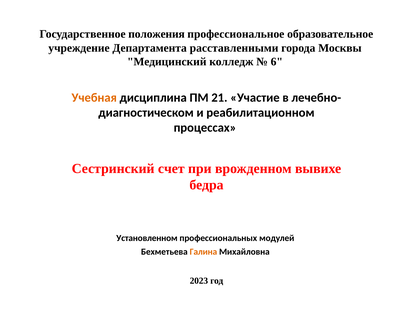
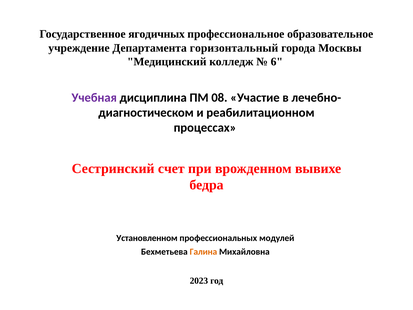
положения: положения -> ягодичных (157, 34)
расставленными: расставленными -> горизонтальный (234, 48)
Учебная colour: orange -> purple (94, 97)
21: 21 -> 08 (219, 97)
